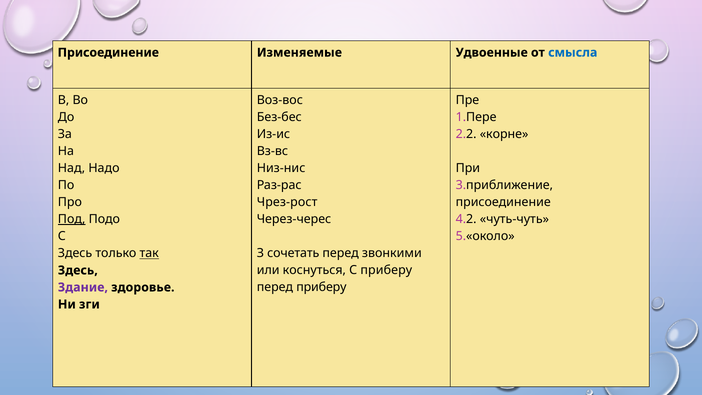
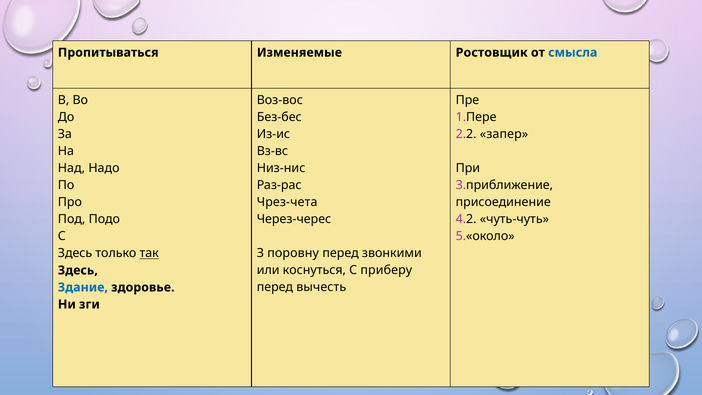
Присоединение: Присоединение -> Пропитываться (108, 53)
Удвоенные: Удвоенные -> Ростовщик (492, 53)
корне: корне -> запер (504, 134)
Чрез-рост: Чрез-рост -> Чрез-чета (287, 202)
Под underline: present -> none (72, 219)
сочетать: сочетать -> поровну (293, 253)
перед приберу: приберу -> вычесть (321, 287)
Здание colour: purple -> blue (83, 287)
